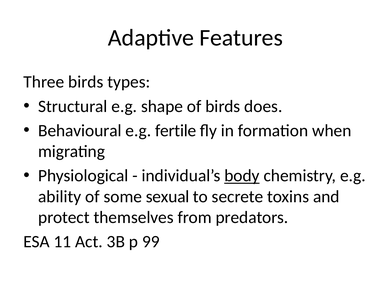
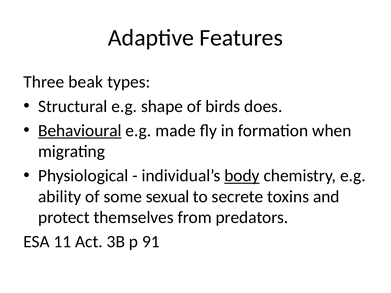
Three birds: birds -> beak (86, 82)
Behavioural underline: none -> present (80, 131)
fertile: fertile -> made (176, 131)
99: 99 -> 91 (151, 242)
